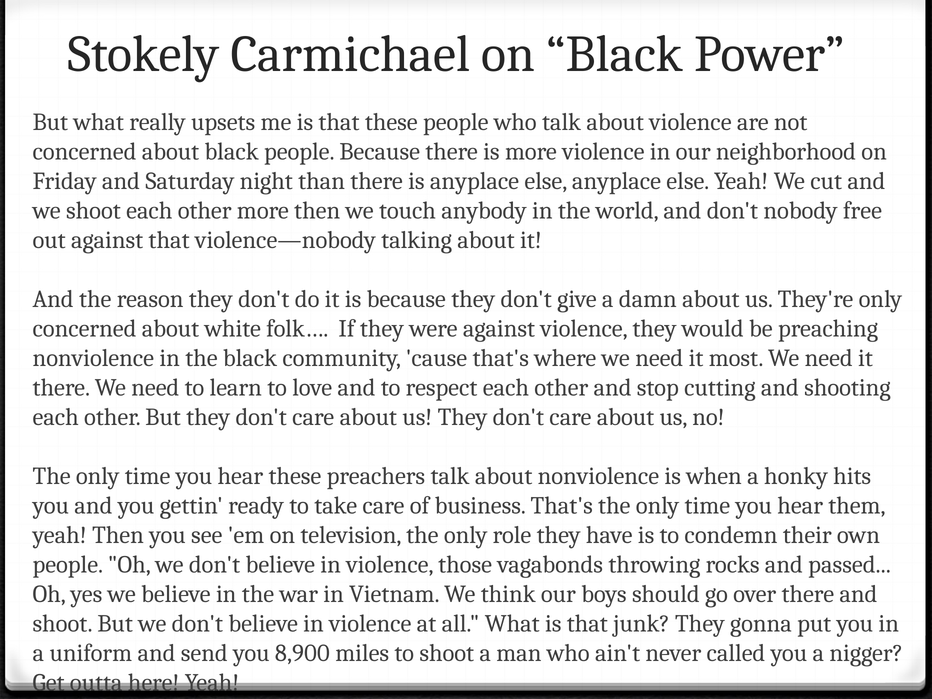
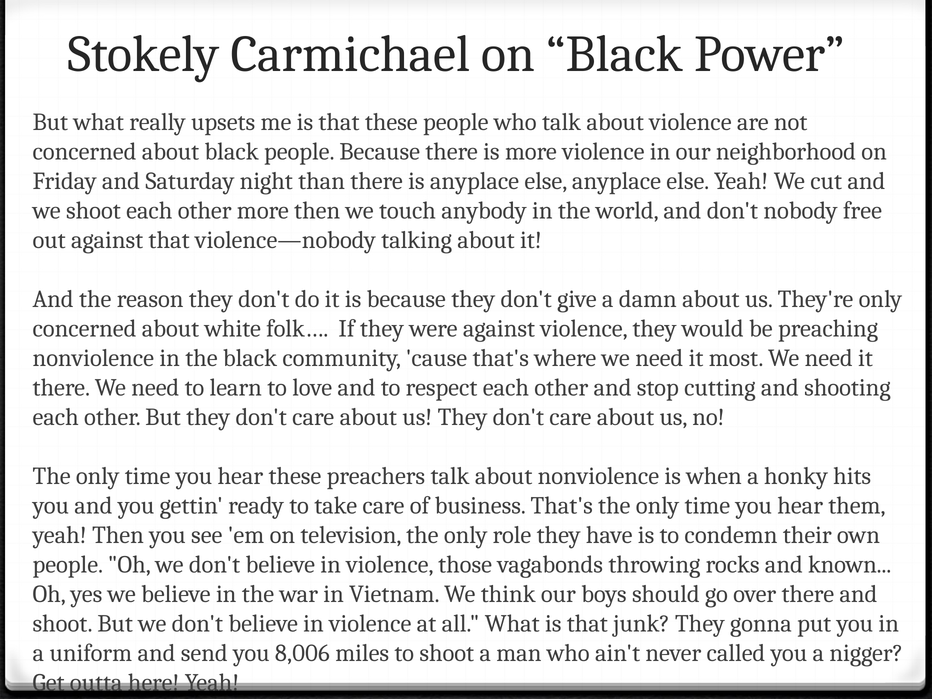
passed: passed -> known (850, 565)
8,900: 8,900 -> 8,006 (302, 653)
